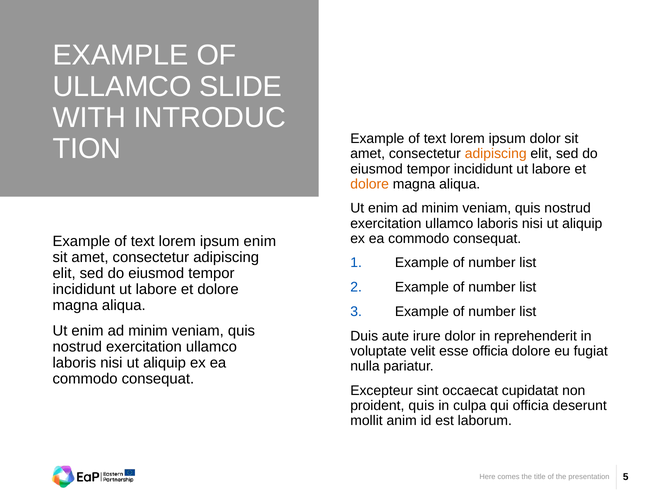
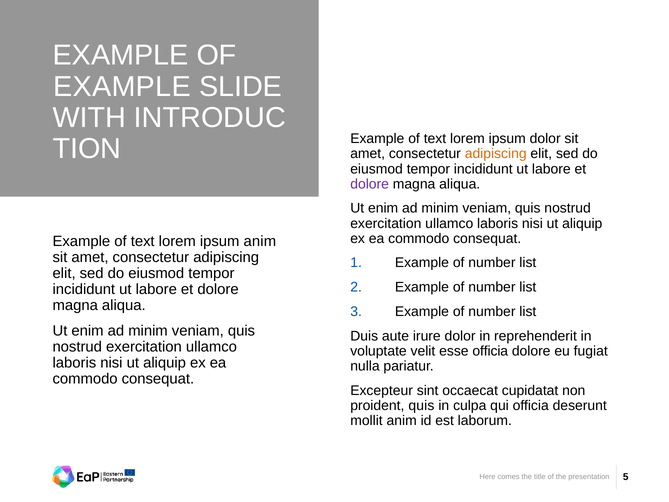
ULLAMCO: ULLAMCO -> EXAMPLE (122, 87)
dolore colour: orange -> purple (370, 184)
ipsum enim: enim -> anim (260, 241)
